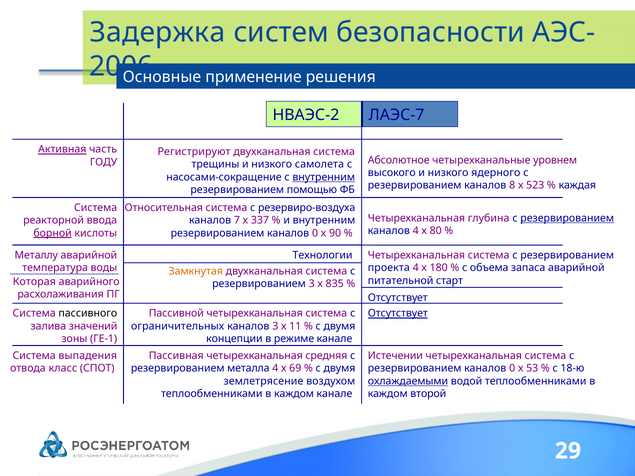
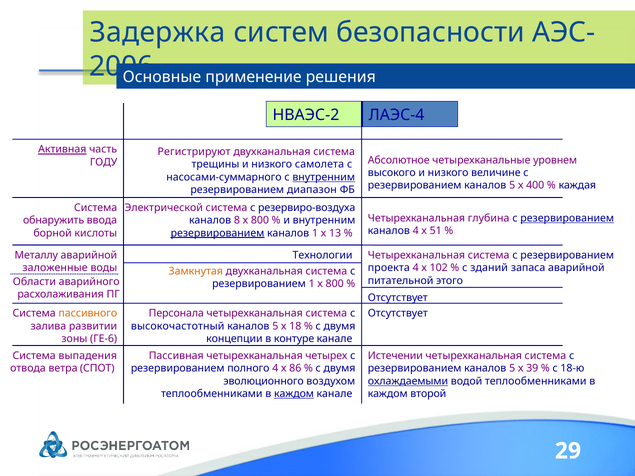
ЛАЭС-7: ЛАЭС-7 -> ЛАЭС-4 (397, 115)
ядерного: ядерного -> величине (496, 173)
насосами-сокращение: насосами-сокращение -> насосами-суммарного (224, 177)
8: 8 -> 5 (512, 186)
523: 523 -> 400 (535, 186)
помощью: помощью -> диапазон (312, 190)
Относительная: Относительная -> Электрической (164, 208)
реакторной: реакторной -> обнаружить (54, 220)
7: 7 -> 8 (237, 220)
337: 337 -> 800 (260, 220)
80: 80 -> 51 (436, 231)
борной underline: present -> none (53, 233)
резервированием underline: none -> present (218, 233)
0: 0 -> 1 (315, 233)
90: 90 -> 13 (335, 233)
температура: температура -> заложенные (55, 268)
180: 180 -> 102 (439, 268)
объема: объема -> зданий (489, 268)
старт: старт -> этого (450, 281)
Которая: Которая -> Области (34, 282)
резервированием 3: 3 -> 1 (312, 284)
835: 835 -> 800 (335, 284)
пассивного colour: black -> orange (88, 314)
Пассивной: Пассивной -> Персонала (176, 314)
Отсутствует underline: present -> none (398, 314)
значений: значений -> развитии (93, 326)
ограничительных: ограничительных -> высокочастотный (178, 326)
3: 3 -> 5 (275, 326)
11: 11 -> 18 (295, 326)
ГЕ-1: ГЕ-1 -> ГЕ-6 (104, 339)
режиме: режиме -> контуре (294, 339)
средняя: средняя -> четырех (326, 356)
класс: класс -> ветра (63, 369)
металла: металла -> полного (248, 369)
69: 69 -> 86 (295, 369)
0: 0 -> 5 (512, 369)
53: 53 -> 39 (532, 369)
землетрясение: землетрясение -> эволюционного (264, 381)
каждом underline: none -> present (294, 394)
